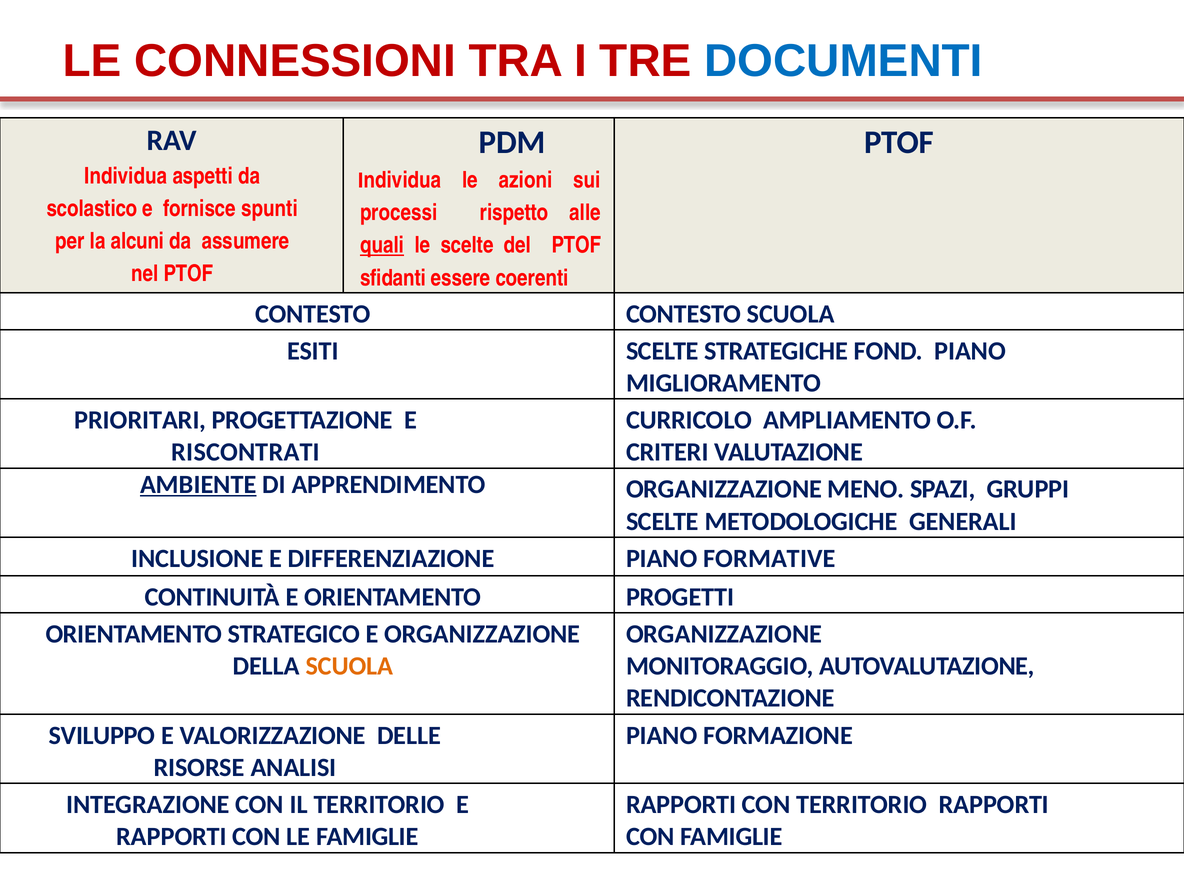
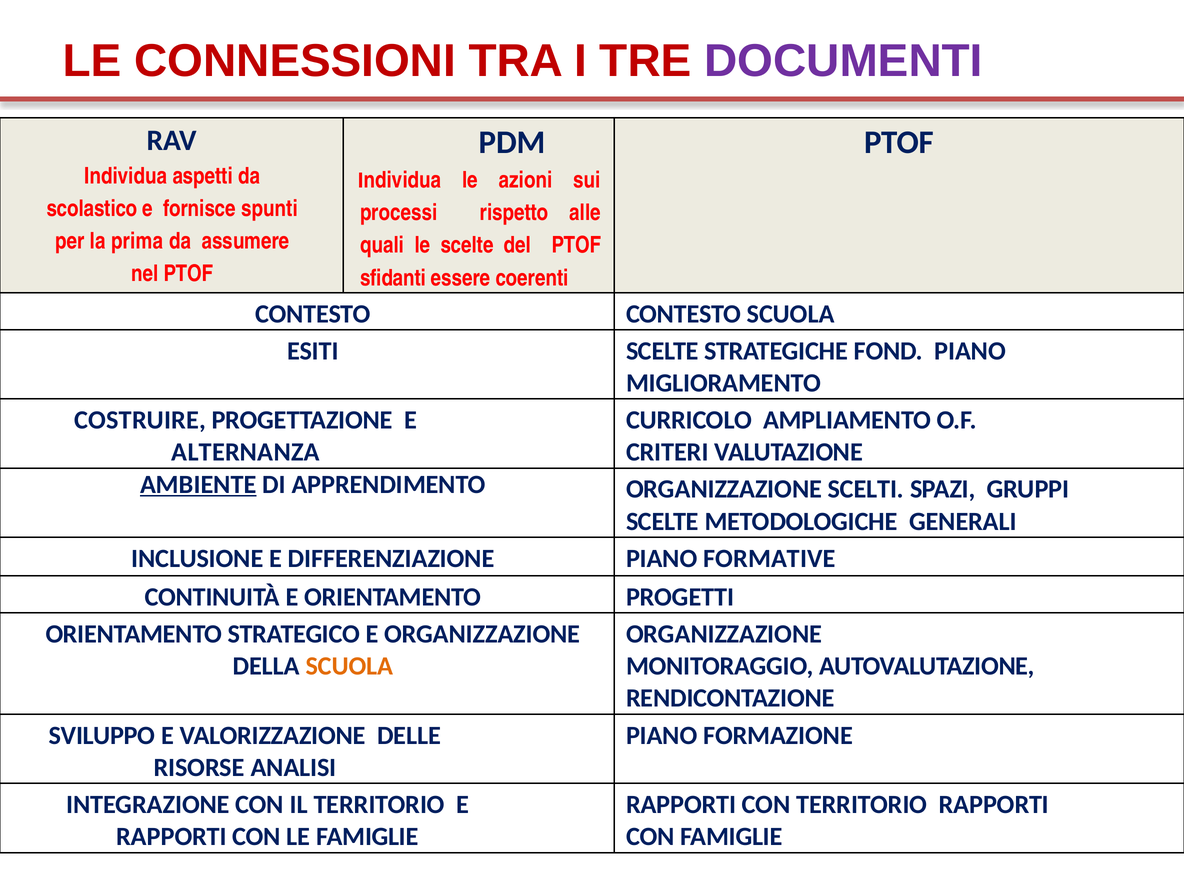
DOCUMENTI colour: blue -> purple (843, 61)
alcuni: alcuni -> prima (137, 241)
quali underline: present -> none (382, 245)
PRIORITARI: PRIORITARI -> COSTRUIRE (140, 420)
RISCONTRATI: RISCONTRATI -> ALTERNANZA (246, 452)
MENO: MENO -> SCELTI (866, 489)
